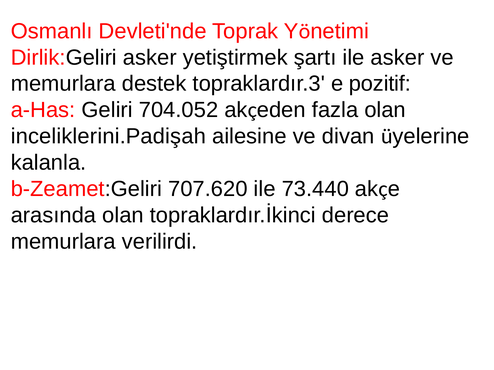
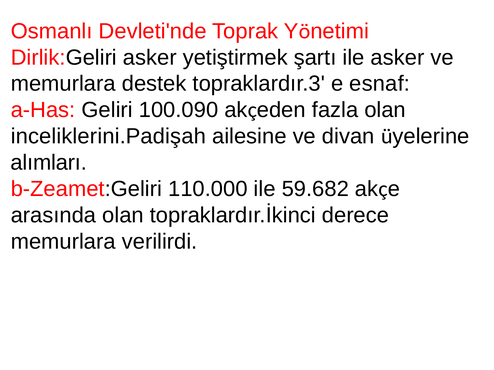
pozitif: pozitif -> esnaf (380, 84)
704.052: 704.052 -> 100.090 (179, 110)
kalanla: kalanla -> alımları (49, 163)
707.620: 707.620 -> 110.000 (208, 189)
73.440: 73.440 -> 59.682 (315, 189)
